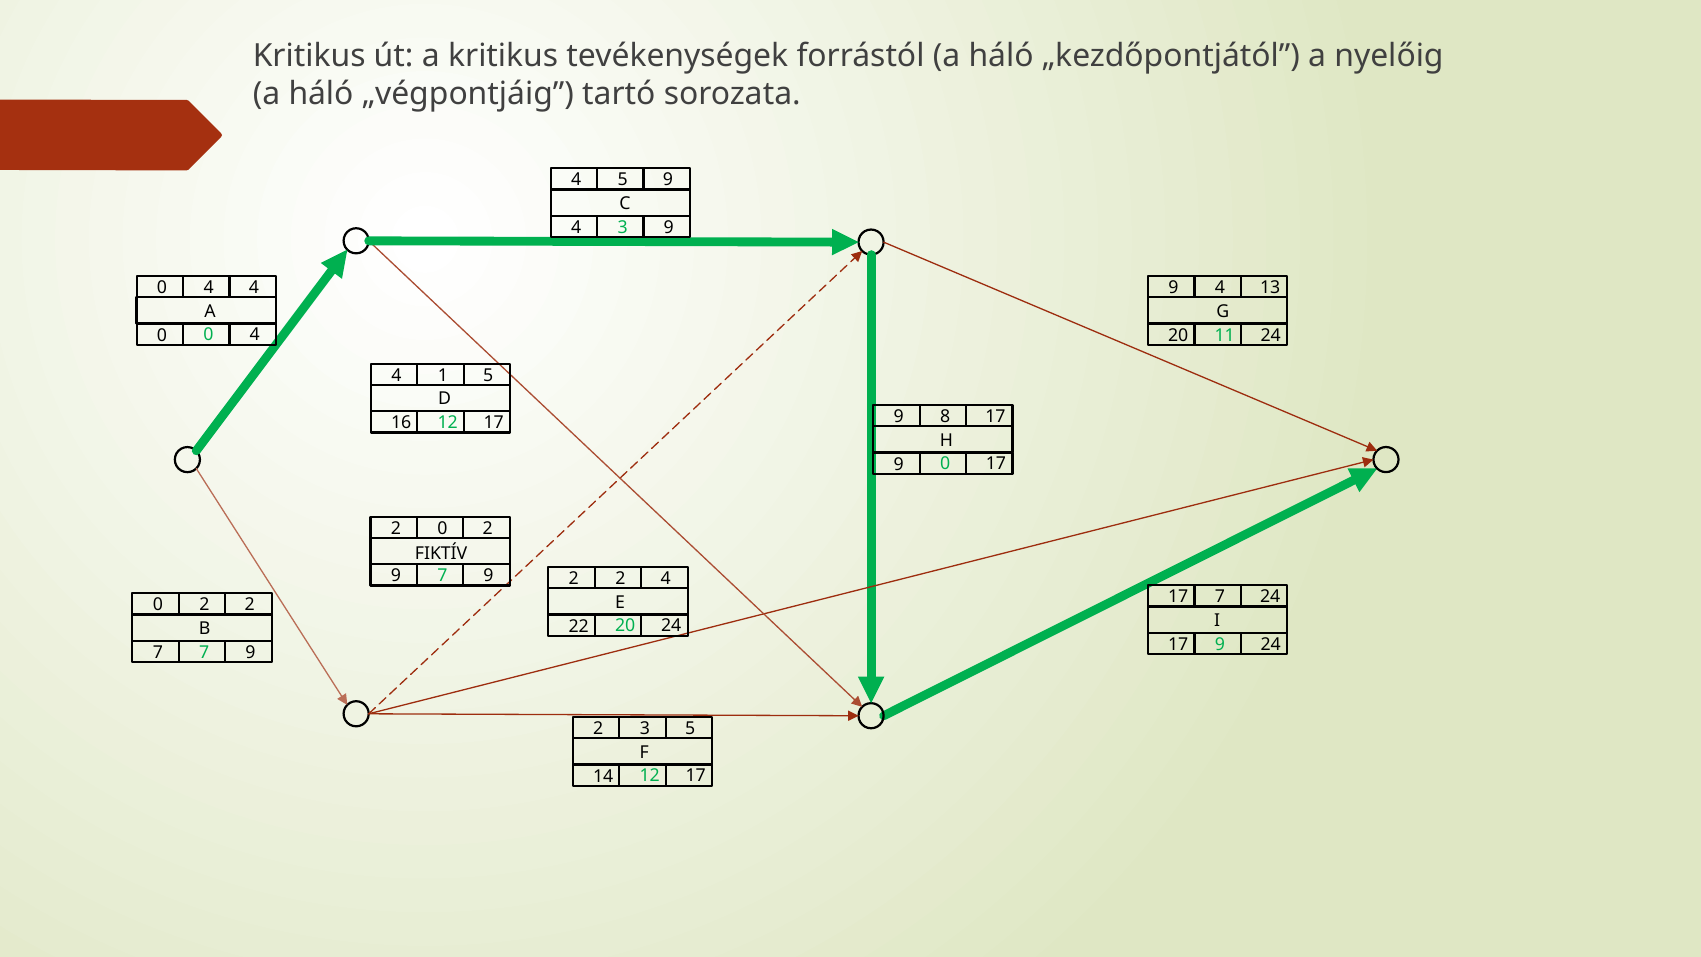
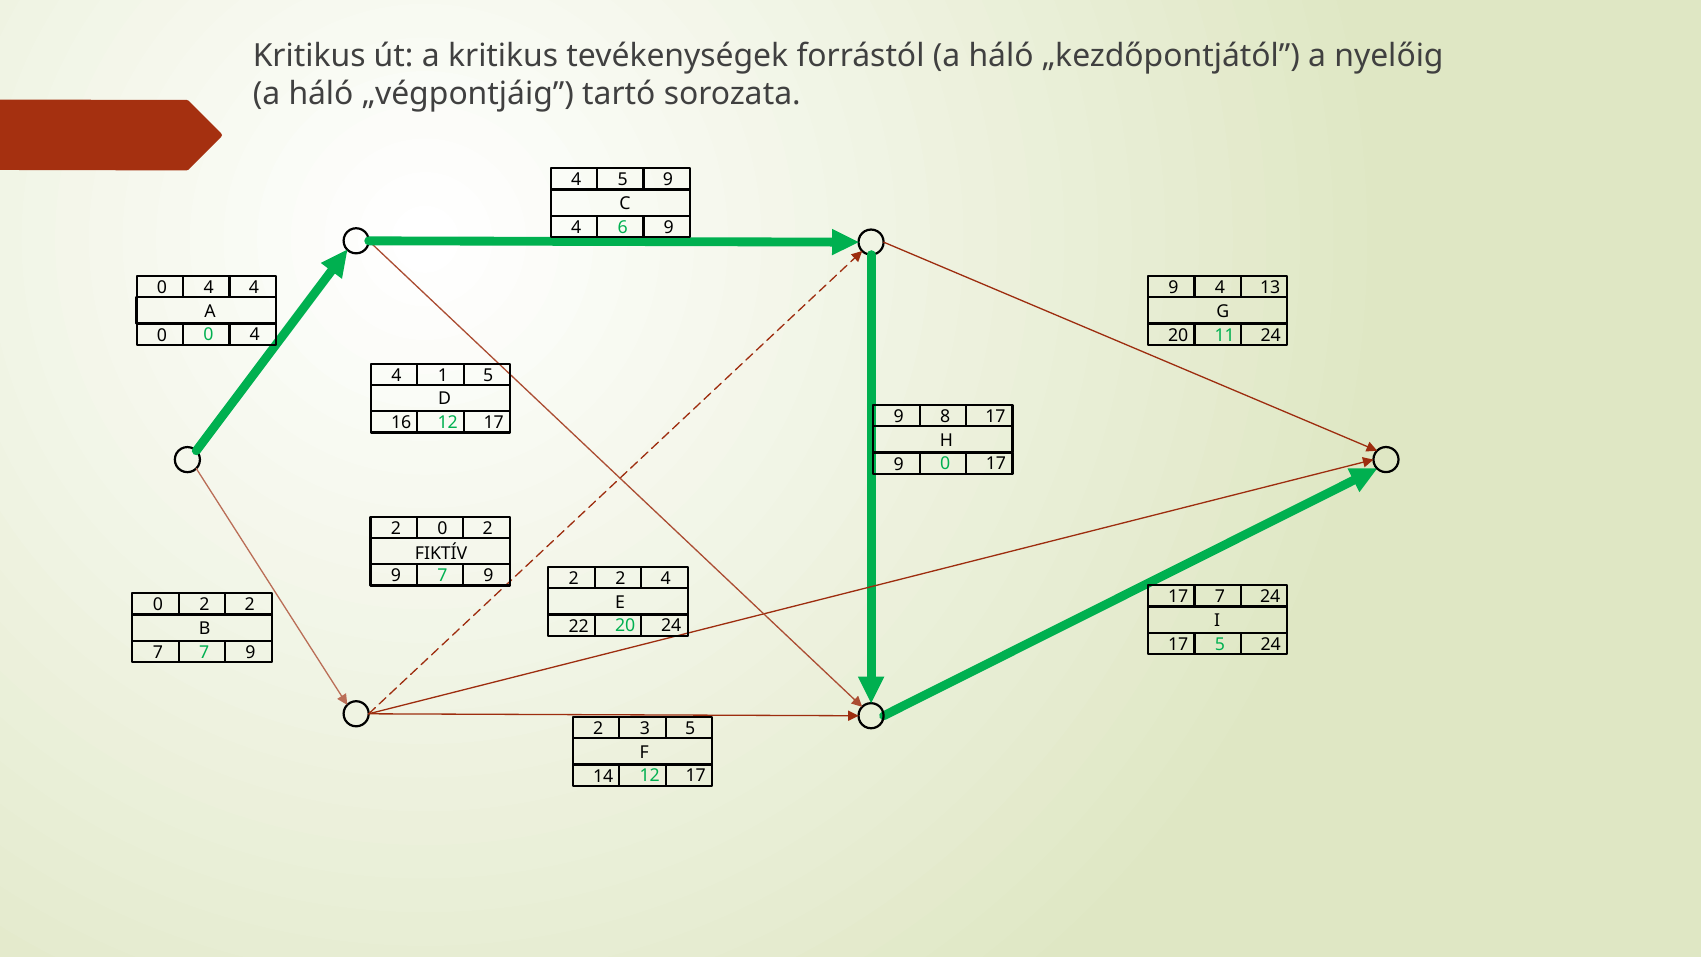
4 3: 3 -> 6 (623, 227)
9: 9 -> 5 (1220, 644)
